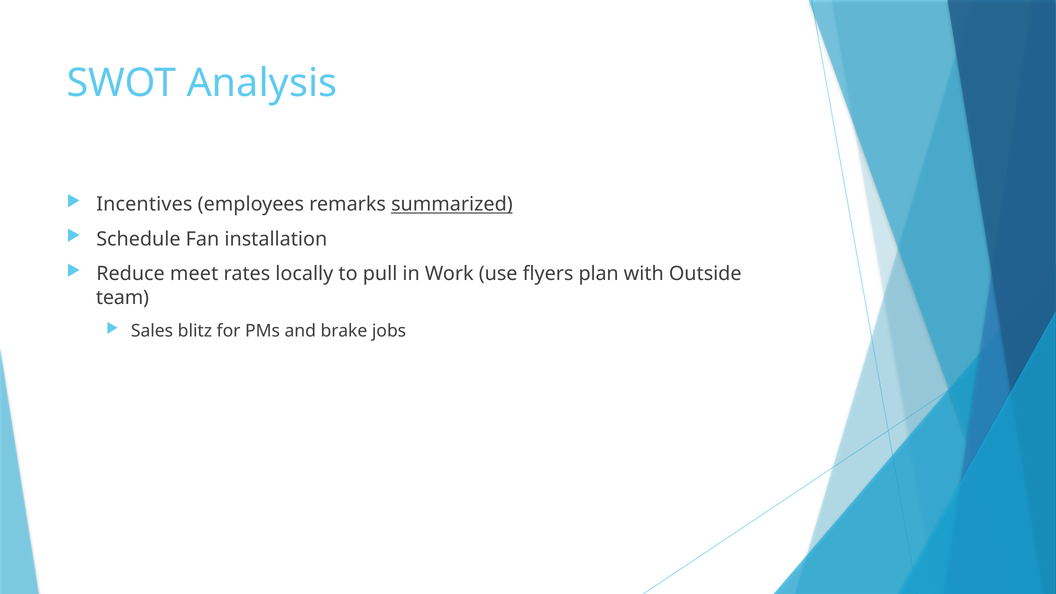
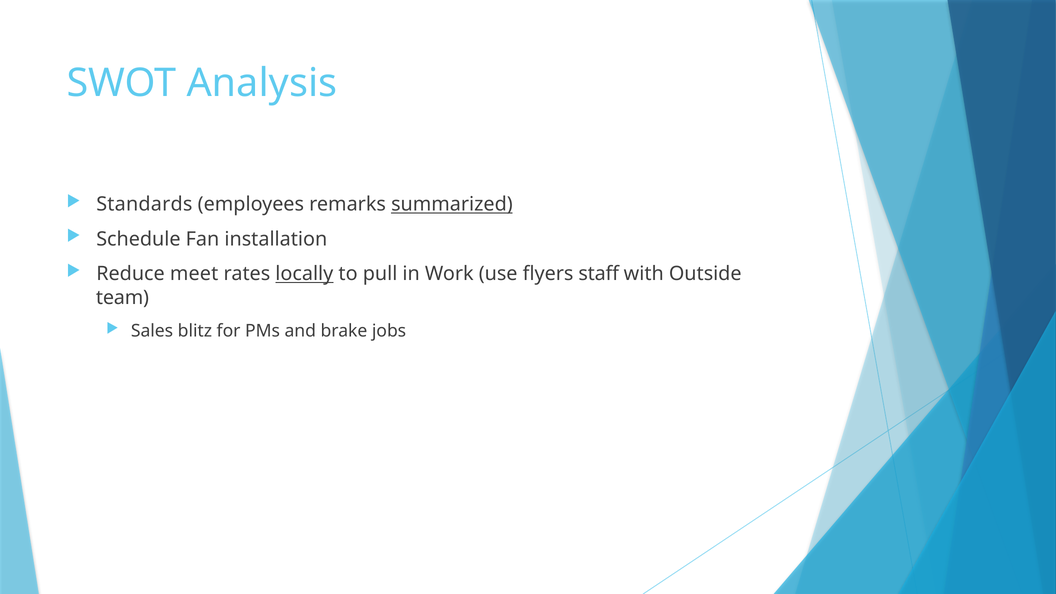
Incentives: Incentives -> Standards (144, 204)
locally underline: none -> present (304, 274)
plan: plan -> staff (599, 274)
